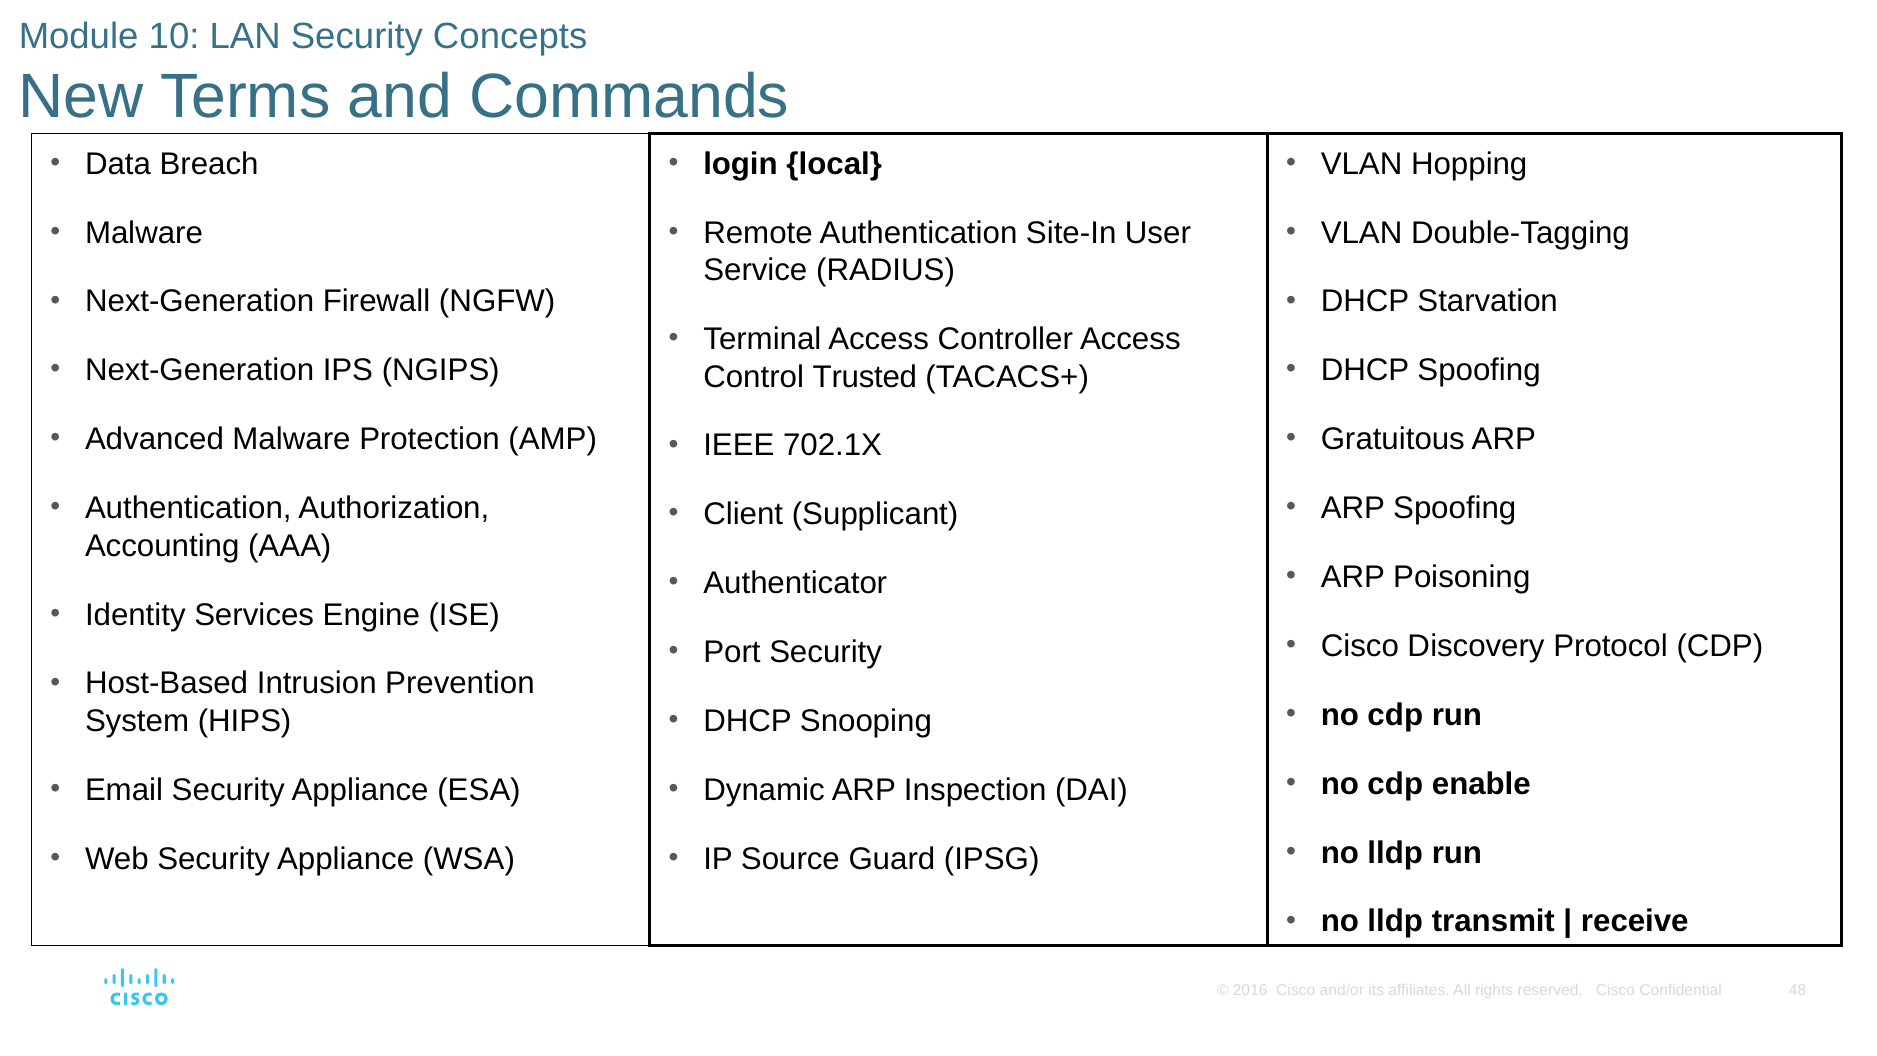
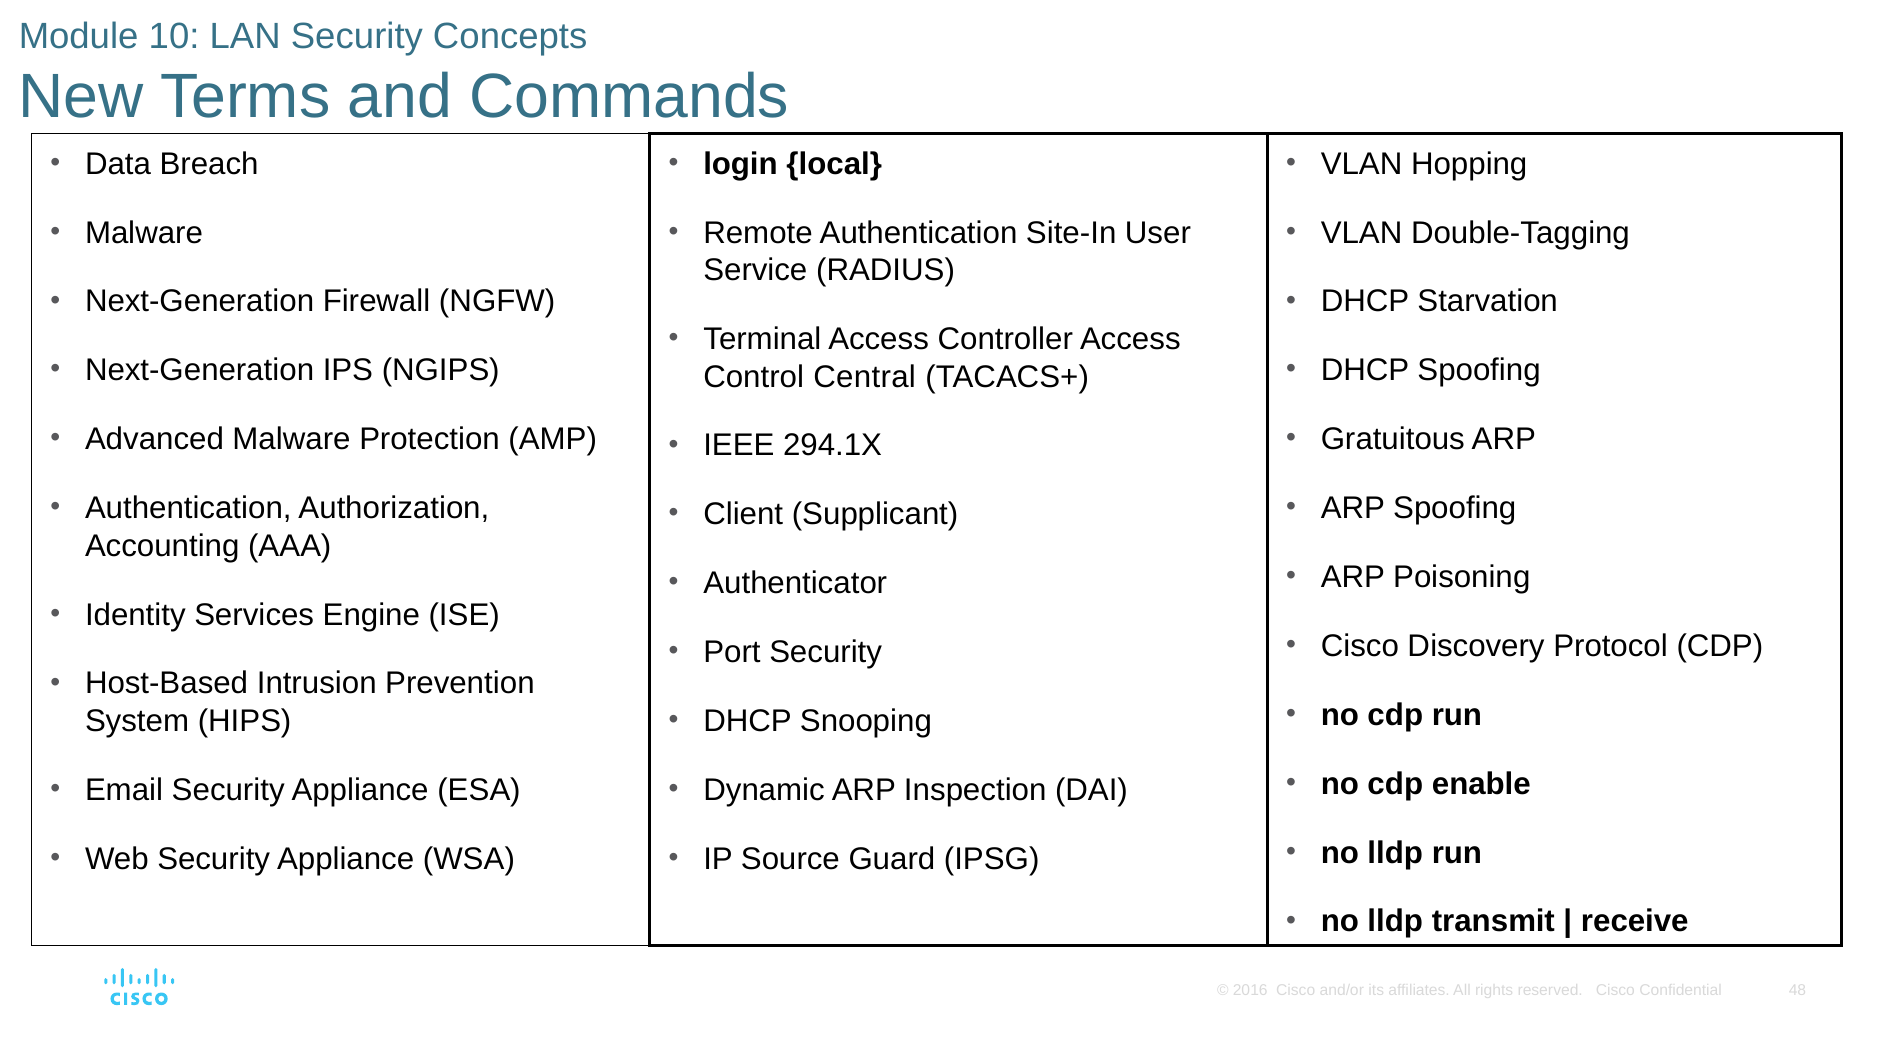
Trusted: Trusted -> Central (865, 377)
702.1X: 702.1X -> 294.1X (833, 446)
